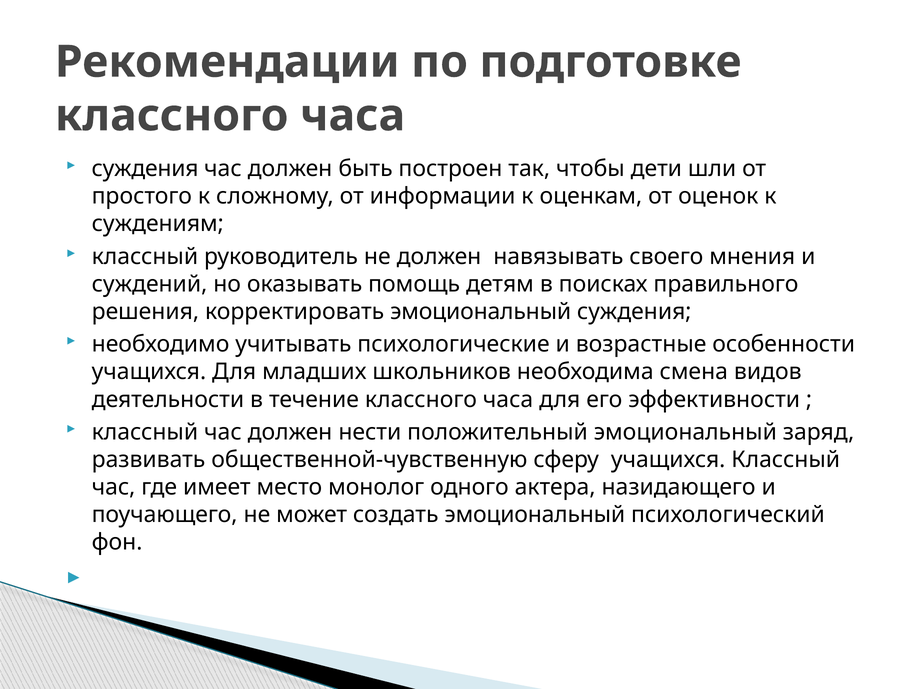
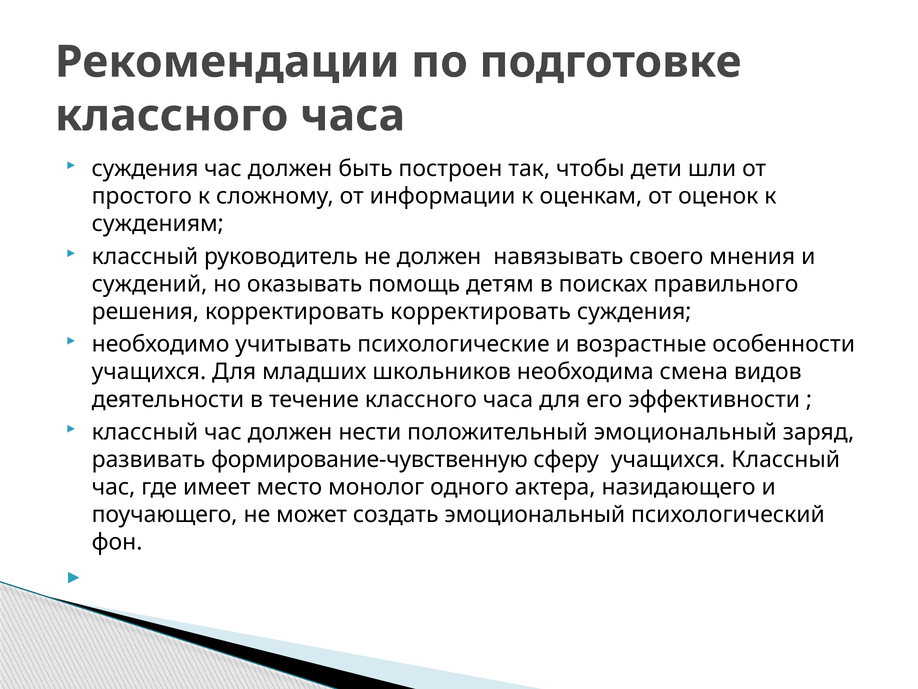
корректировать эмоциональный: эмоциональный -> корректировать (481, 311)
общественной-чувственную: общественной-чувственную -> формирование-чувственную (369, 459)
